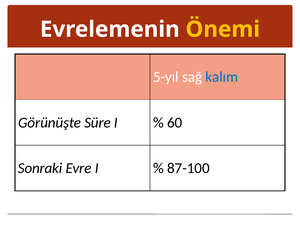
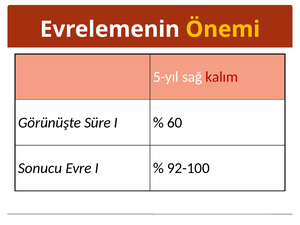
kalım colour: blue -> red (222, 77)
Sonraki: Sonraki -> Sonucu (40, 168)
87-100: 87-100 -> 92-100 (188, 168)
